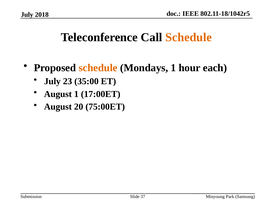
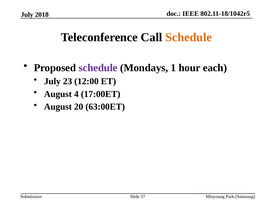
schedule colour: orange -> purple (98, 68)
35:00: 35:00 -> 12:00 (86, 81)
August 1: 1 -> 4 (76, 94)
75:00ET: 75:00ET -> 63:00ET (105, 107)
